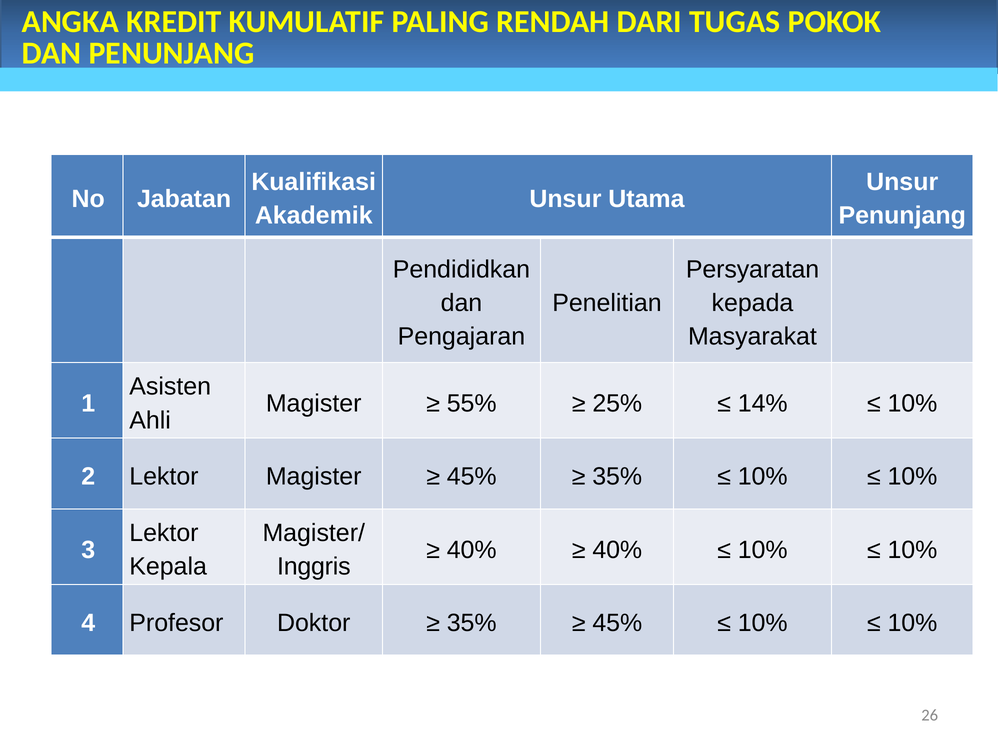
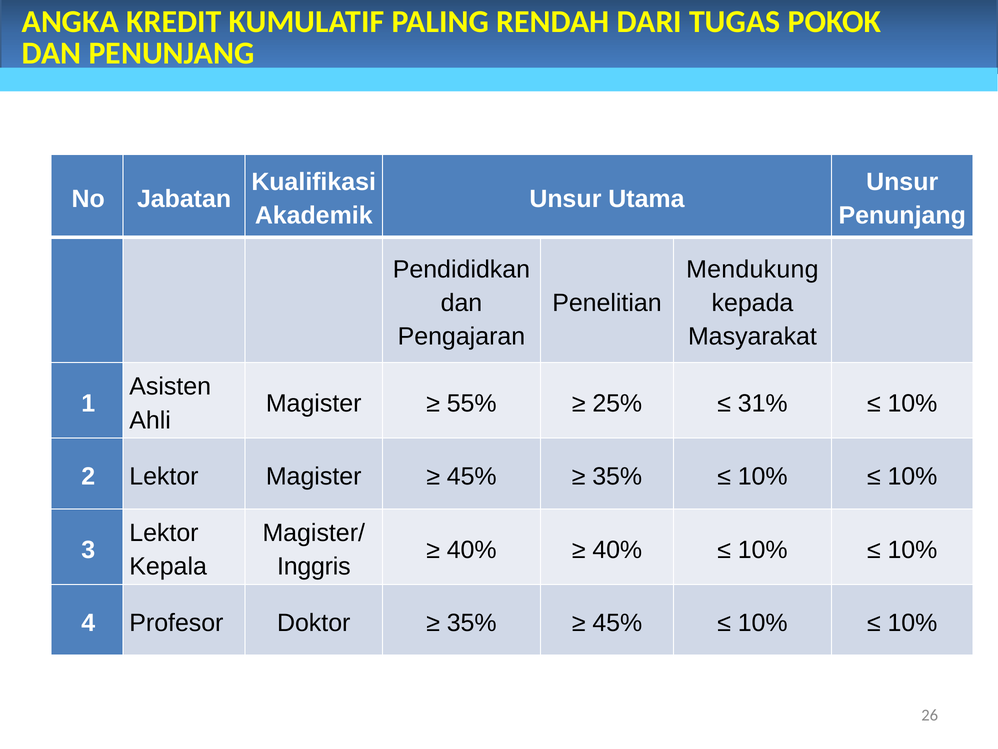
Persyaratan: Persyaratan -> Mendukung (752, 269)
14%: 14% -> 31% (763, 403)
